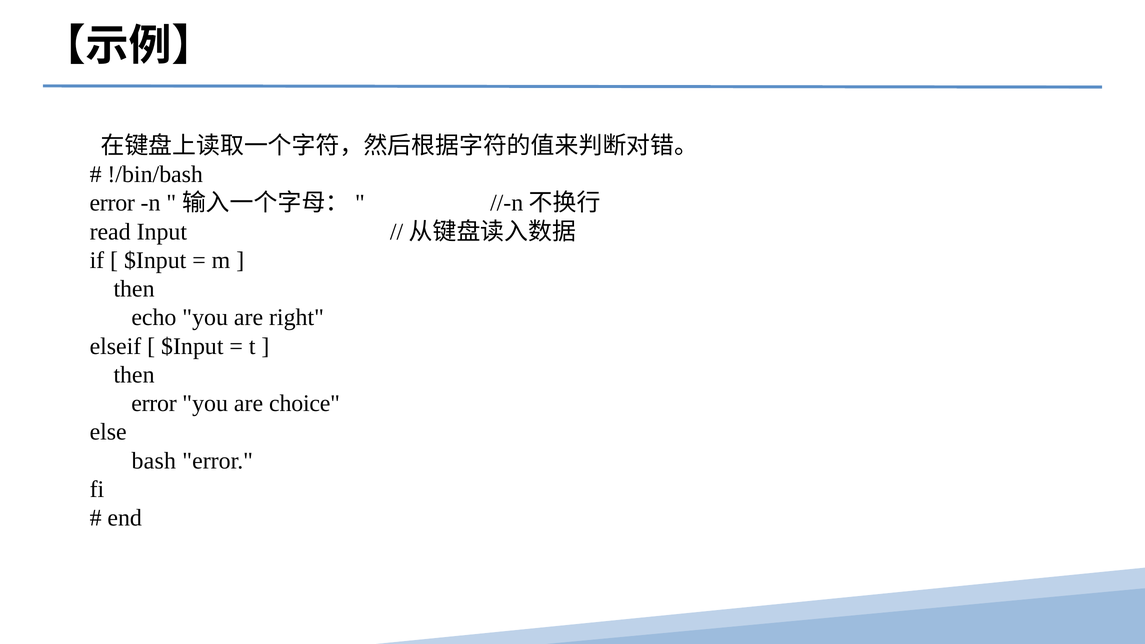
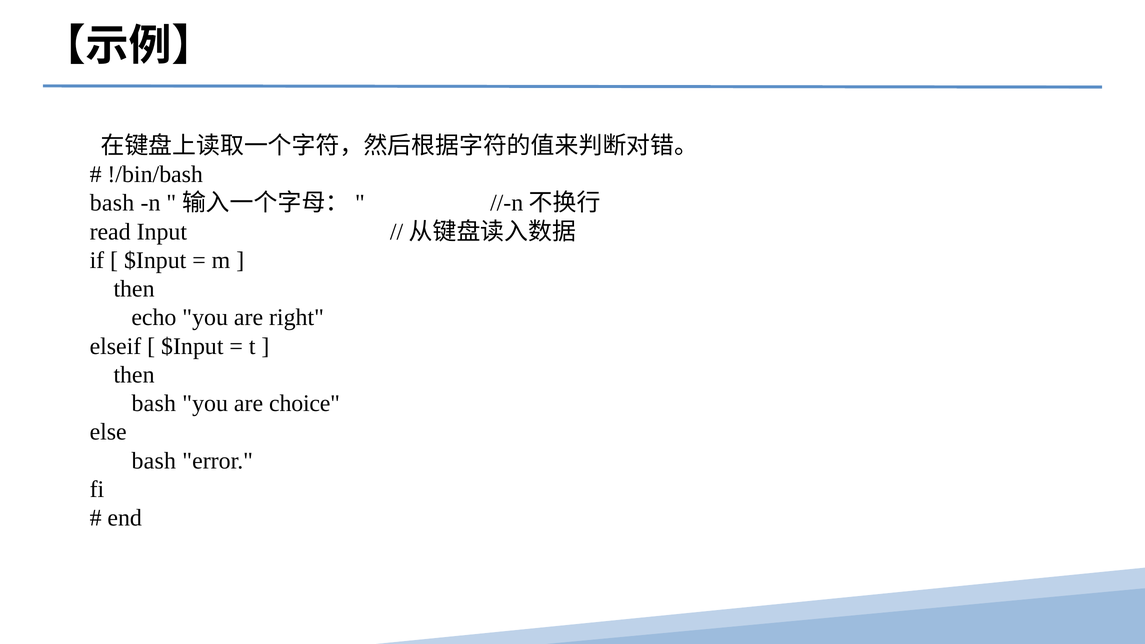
error: error -> bash (112, 203)
error: error -> bash (154, 404)
